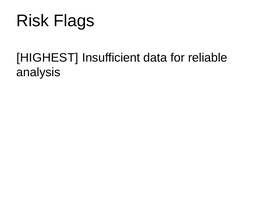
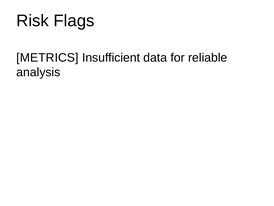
HIGHEST: HIGHEST -> METRICS (47, 57)
